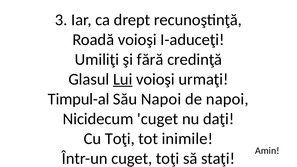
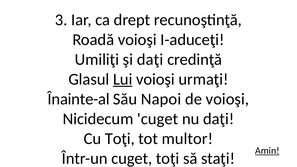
şi fără: fără -> daţi (150, 59)
Timpul-al: Timpul-al -> Înainte-al (79, 99)
de napoi: napoi -> voioşi (227, 99)
inimile: inimile -> multor (187, 139)
Amin underline: none -> present (267, 151)
